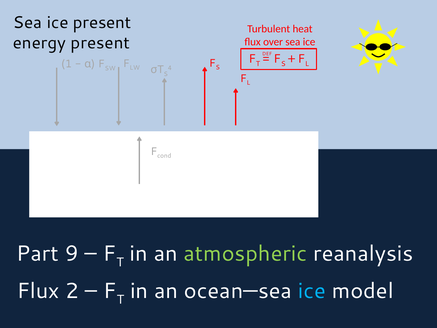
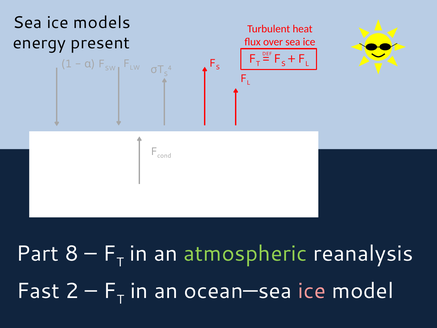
ice present: present -> models (102, 23)
9: 9 -> 8 (72, 253)
Flux: Flux -> Fast (38, 291)
ice colour: light blue -> pink (312, 291)
